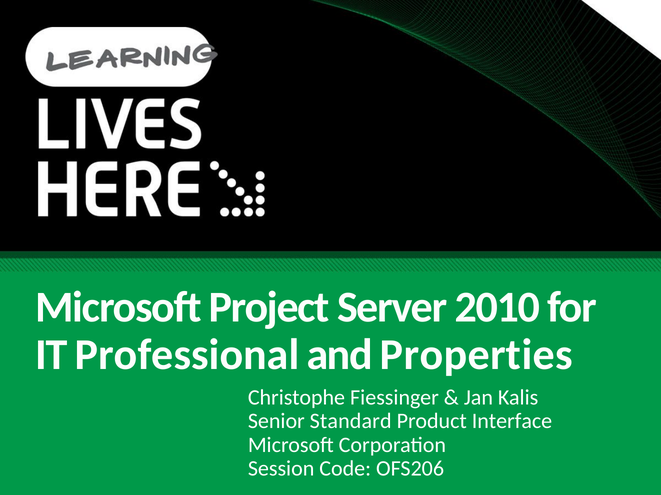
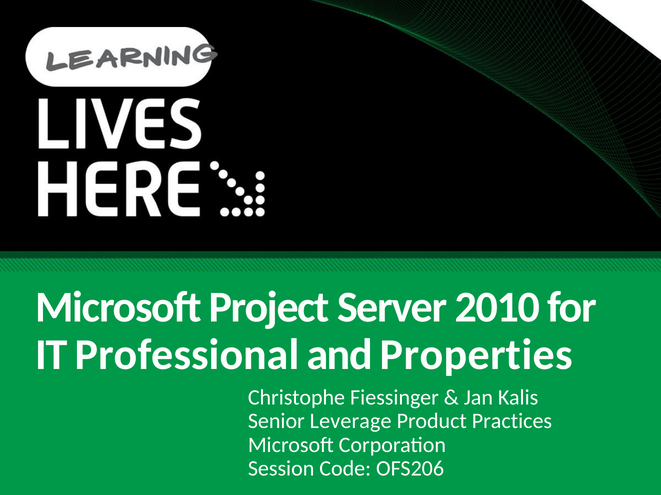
Standard: Standard -> Leverage (351, 422)
Interface: Interface -> Practices (512, 422)
